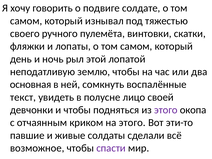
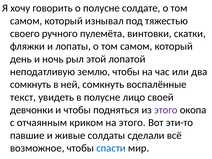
о подвиге: подвиге -> полусне (101, 8)
основная: основная -> сомкнуть (31, 84)
спасти colour: purple -> blue (111, 148)
